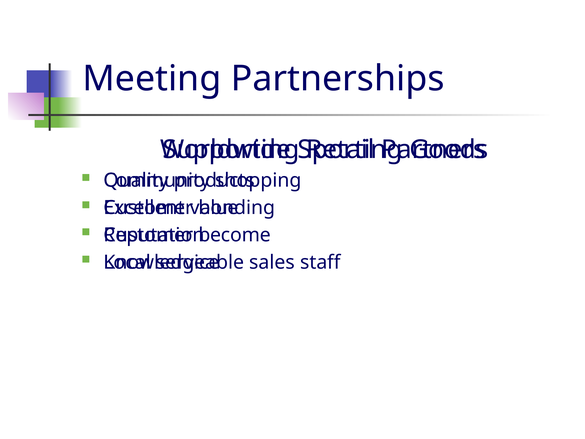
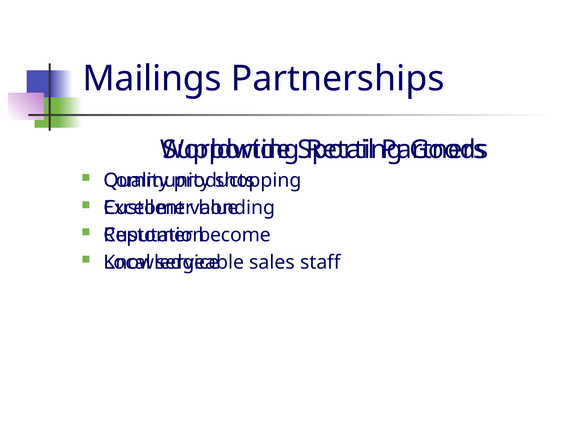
Meeting: Meeting -> Mailings (152, 79)
